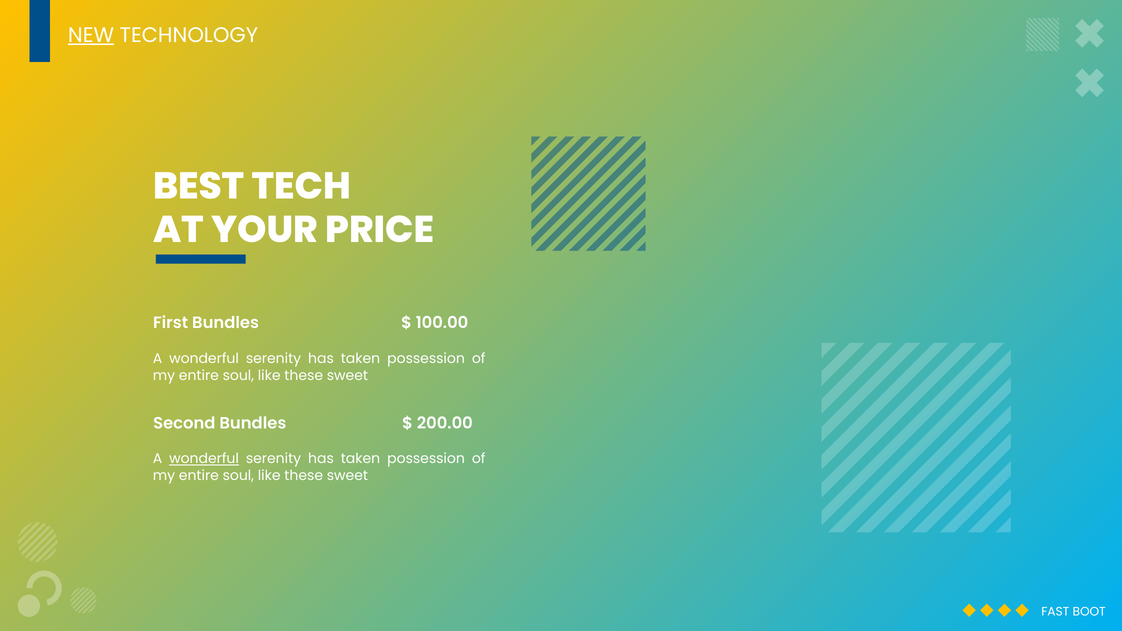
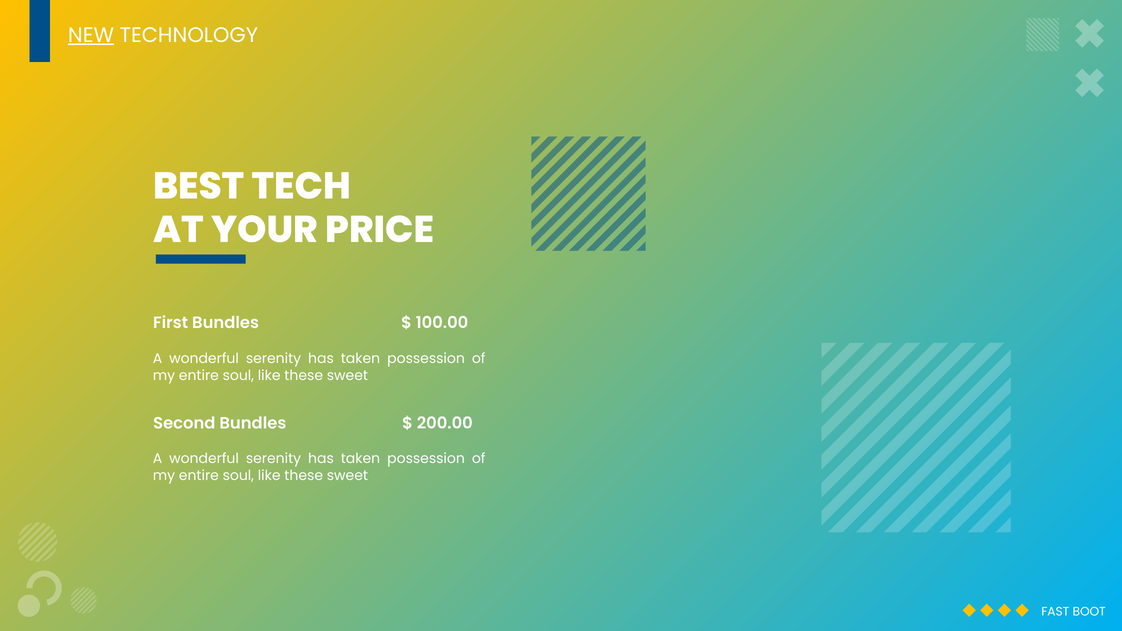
wonderful underline: present -> none (204, 459)
